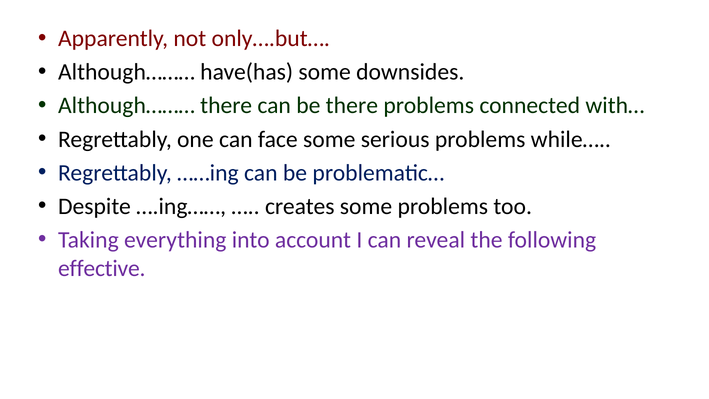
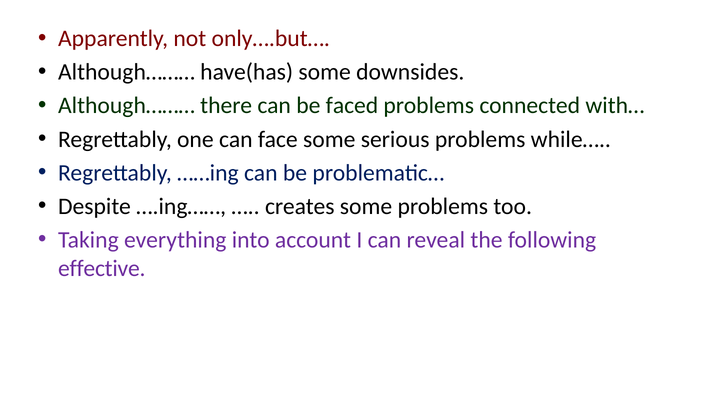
be there: there -> faced (352, 106)
